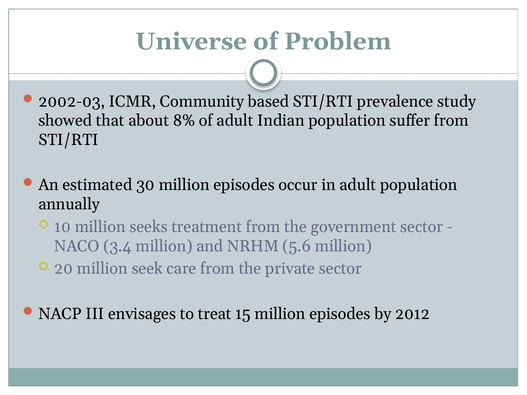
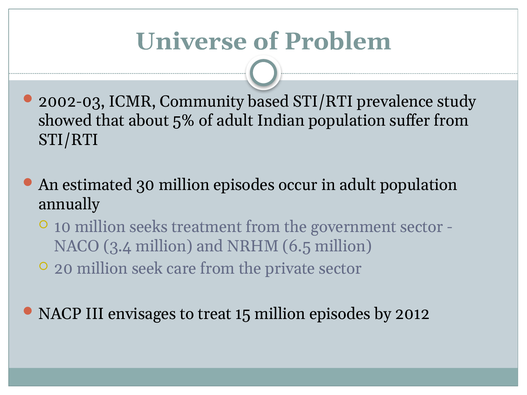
8%: 8% -> 5% (184, 121)
5.6: 5.6 -> 6.5 (297, 246)
